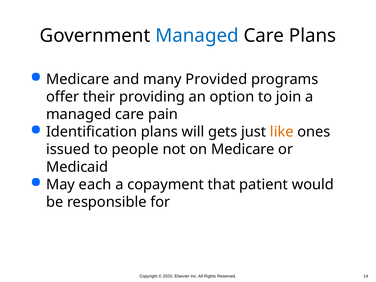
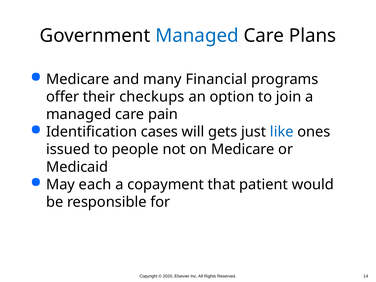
Provided: Provided -> Financial (216, 79)
providing: providing -> checkups (152, 97)
Identification plans: plans -> cases (159, 132)
like colour: orange -> blue (282, 132)
